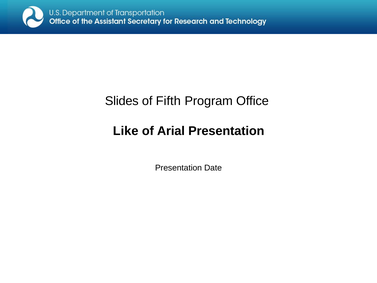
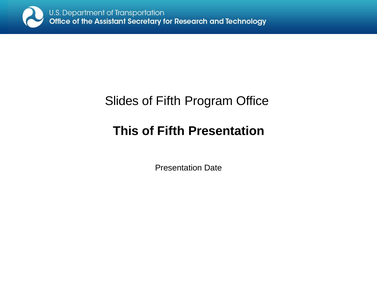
Like: Like -> This (126, 131)
Arial: Arial -> Fifth (171, 131)
